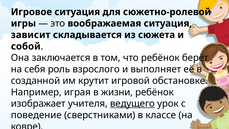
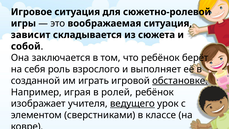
крутит: крутит -> играть (94, 81)
обстановке underline: none -> present (180, 81)
жизни: жизни -> ролей (117, 92)
поведение: поведение -> элементом (36, 115)
